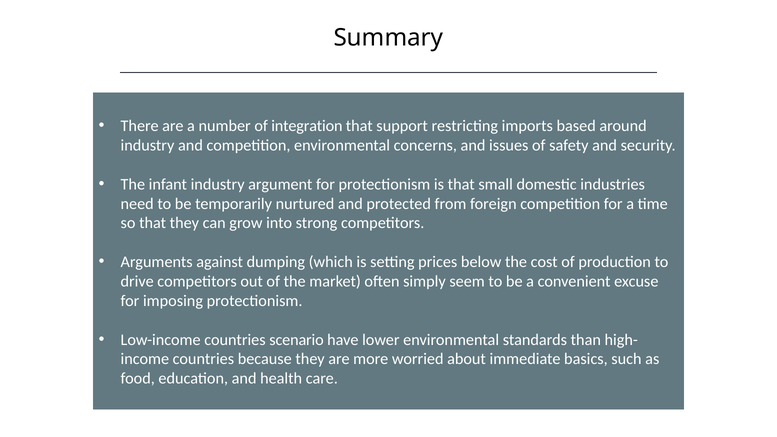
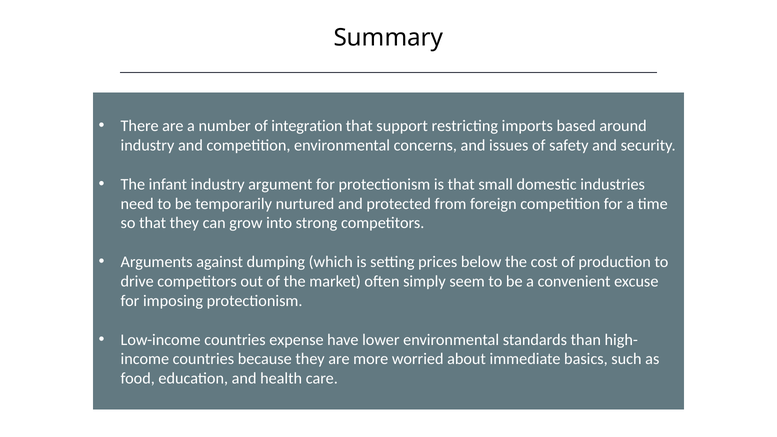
scenario: scenario -> expense (296, 340)
